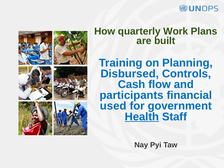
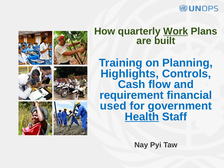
Work underline: none -> present (176, 31)
Disbursed: Disbursed -> Highlights (130, 74)
participants: participants -> requirement (132, 95)
